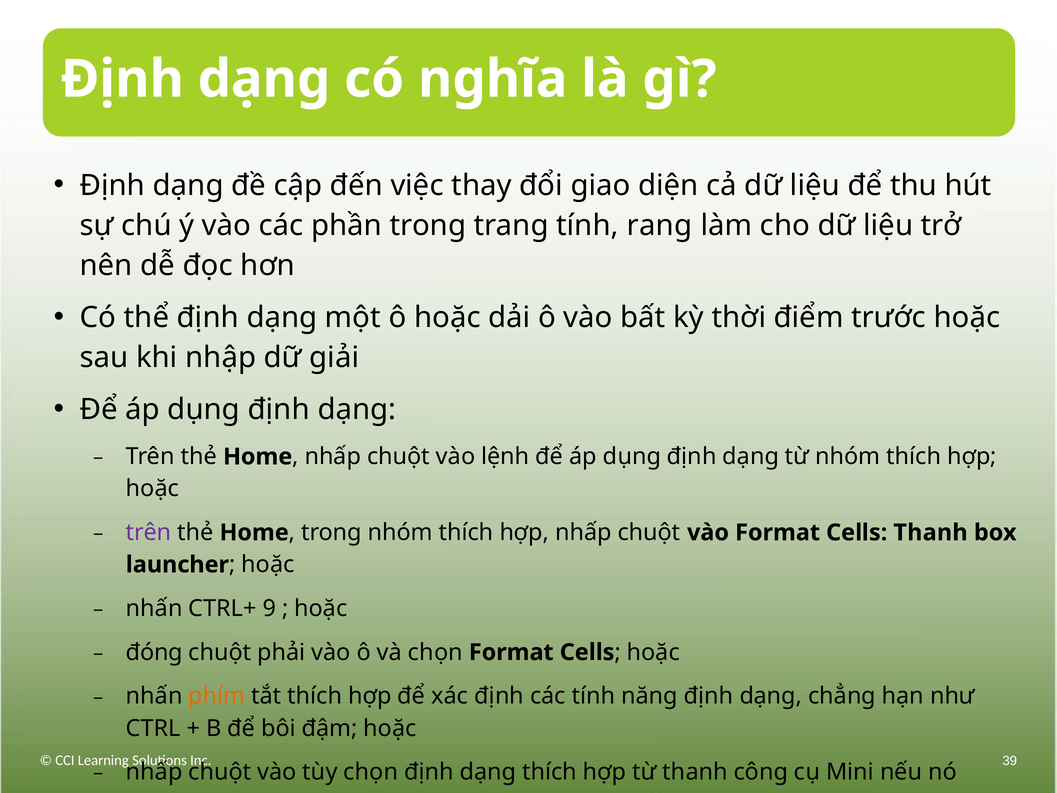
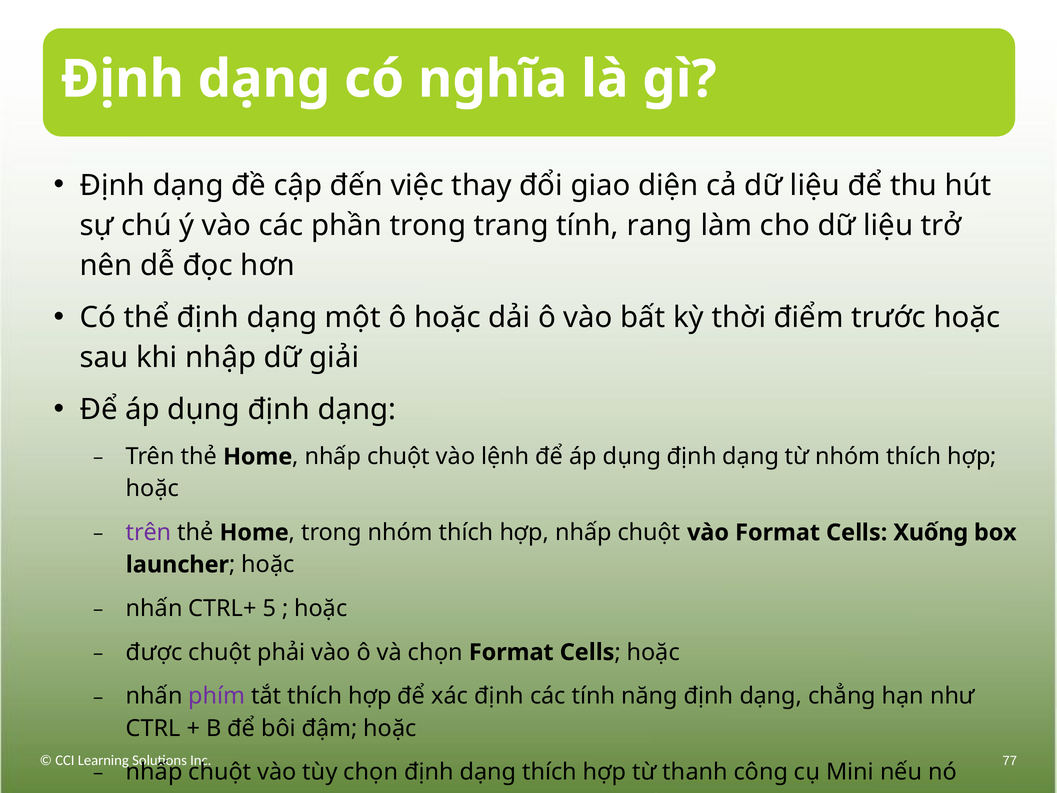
Cells Thanh: Thanh -> Xuống (931, 532)
9: 9 -> 5 (269, 608)
đóng: đóng -> được (154, 652)
phím colour: orange -> purple (217, 696)
39: 39 -> 77 (1010, 760)
